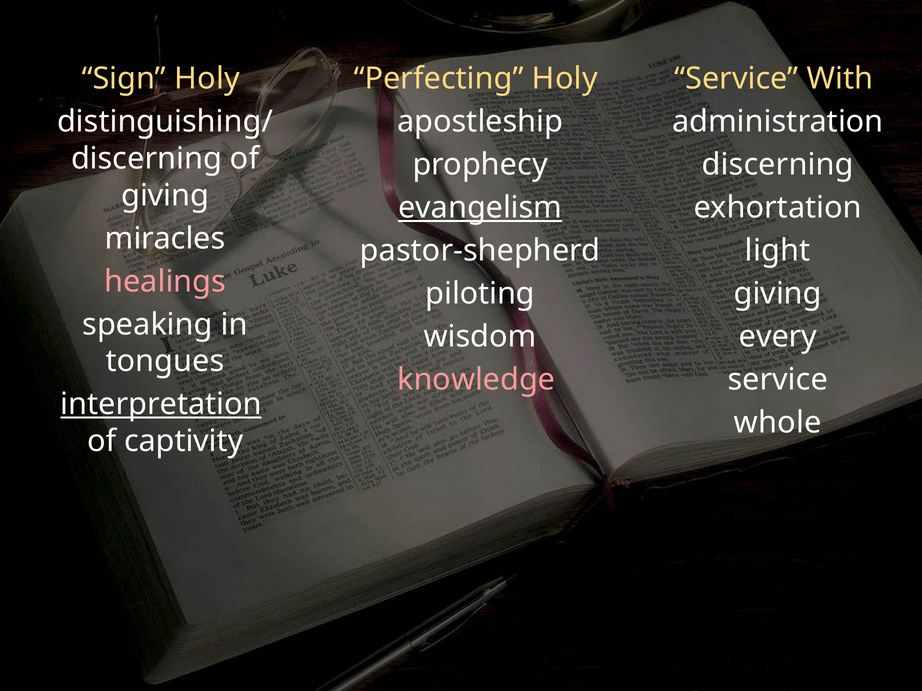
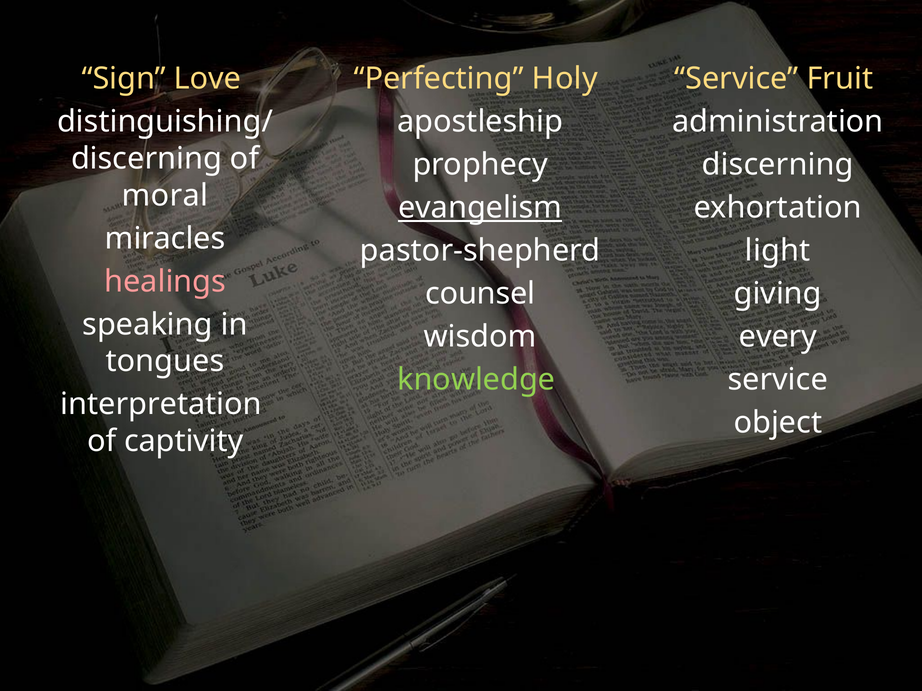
Sign Holy: Holy -> Love (207, 79)
With: With -> Fruit (840, 79)
giving: giving -> moral (165, 196)
piloting: piloting -> counsel (480, 294)
knowledge colour: pink -> light green (476, 380)
interpretation underline: present -> none (161, 405)
whole: whole -> object (778, 423)
